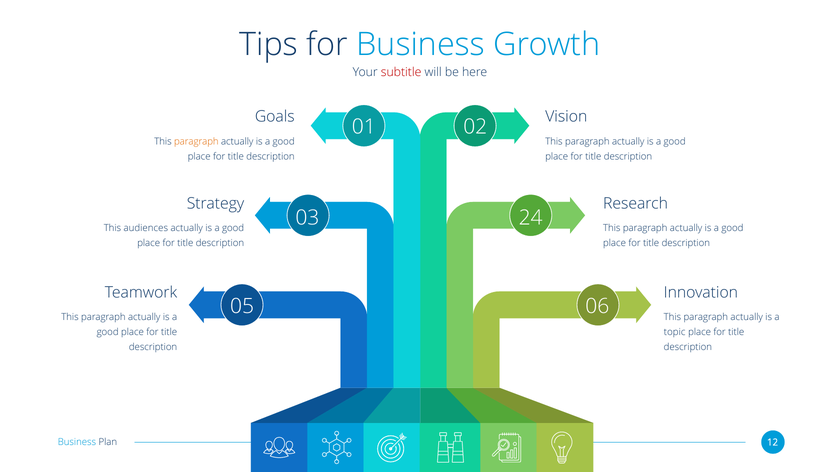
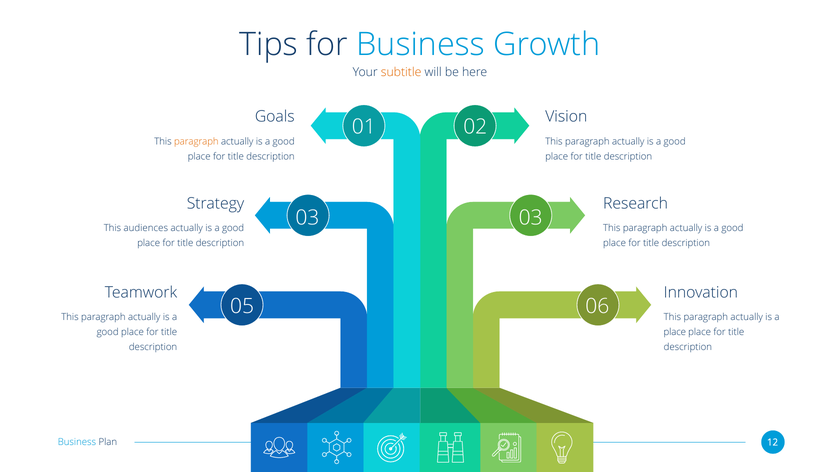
subtitle colour: red -> orange (401, 72)
03 24: 24 -> 03 (531, 218)
topic: topic -> place (675, 333)
